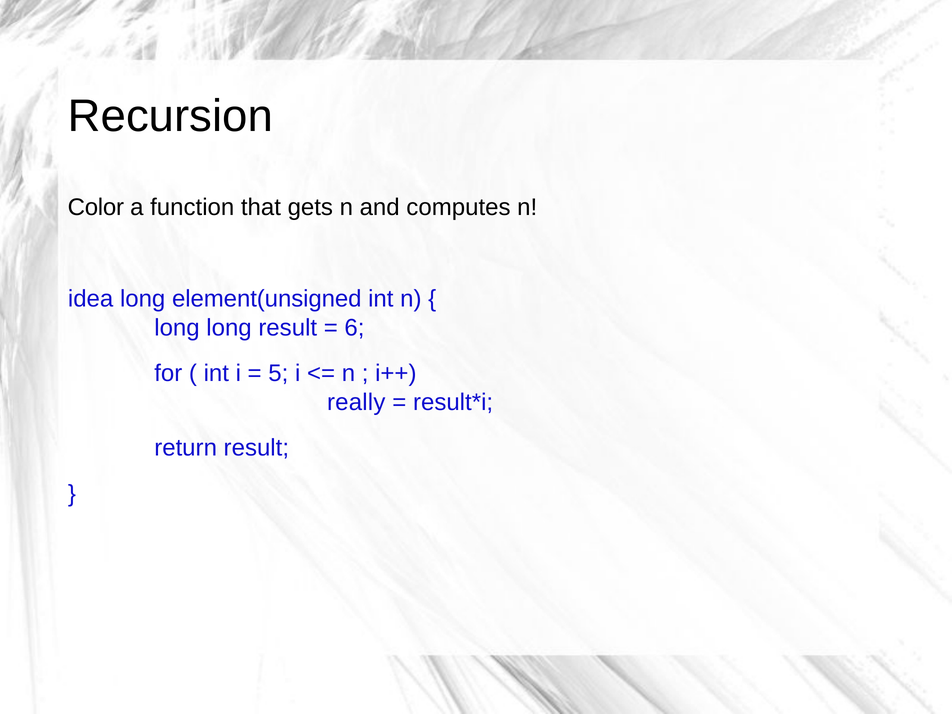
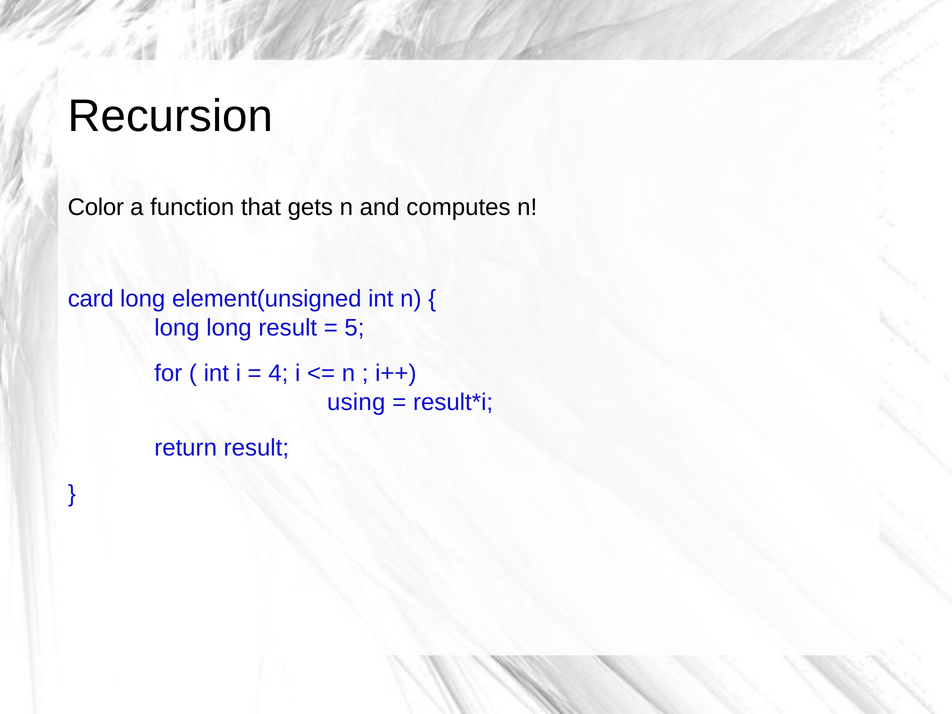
idea: idea -> card (91, 299)
6: 6 -> 5 (354, 328)
5: 5 -> 4 (278, 373)
really: really -> using (356, 402)
